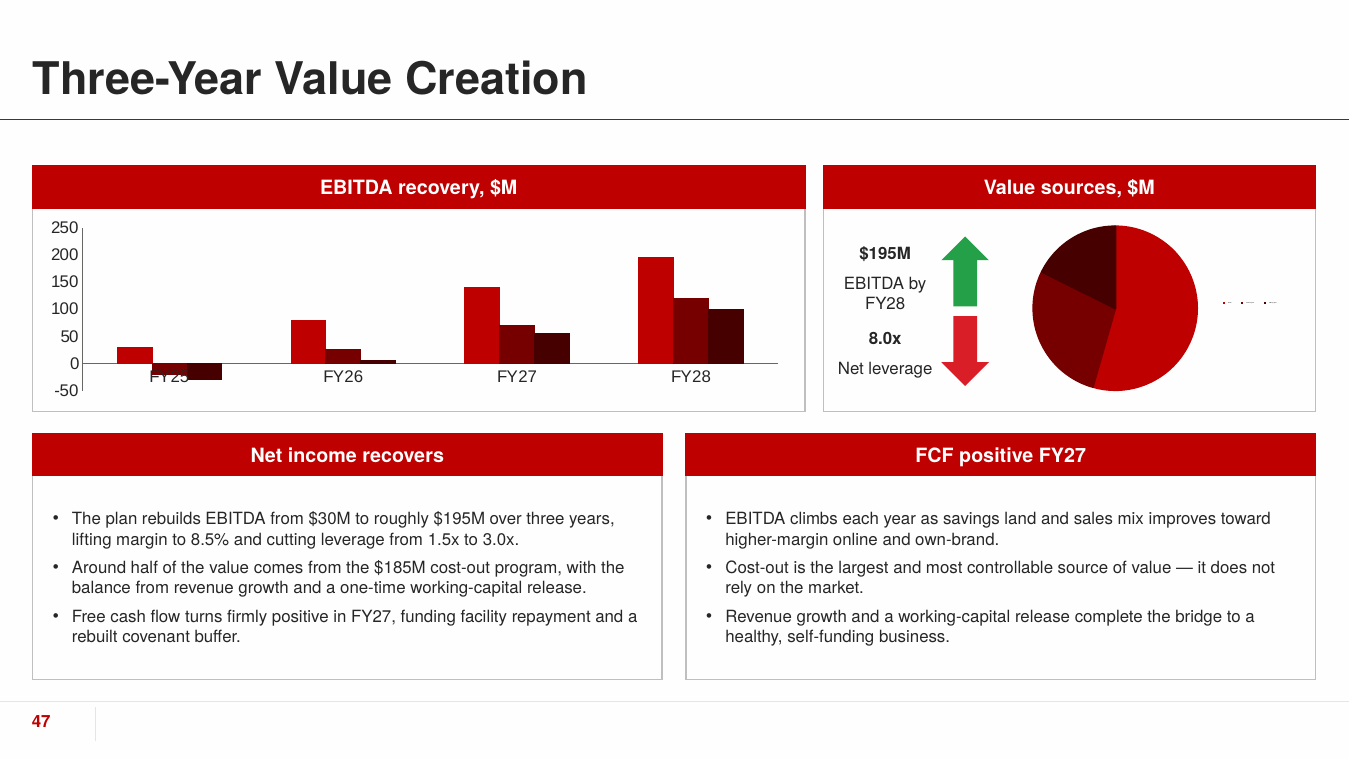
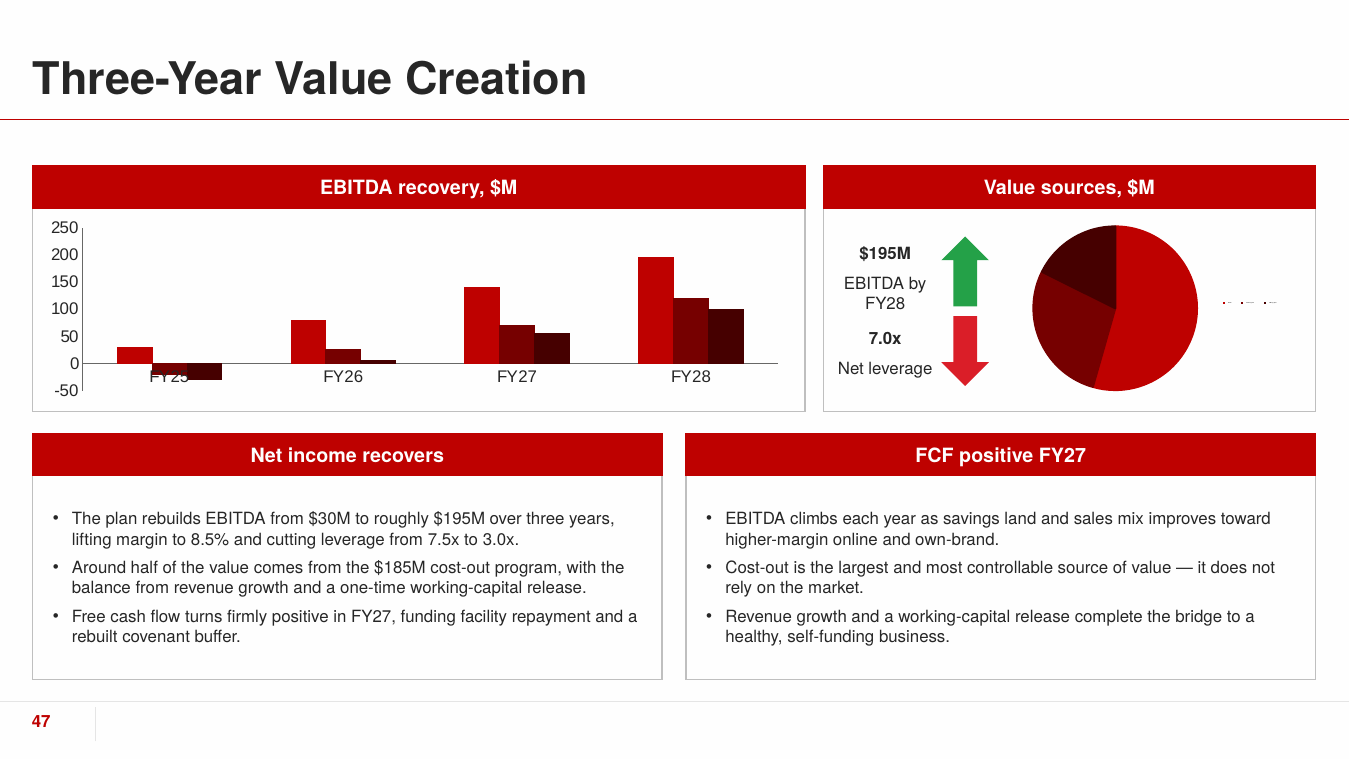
8.0x: 8.0x -> 7.0x (885, 339)
1.5x: 1.5x -> 7.5x (444, 539)
